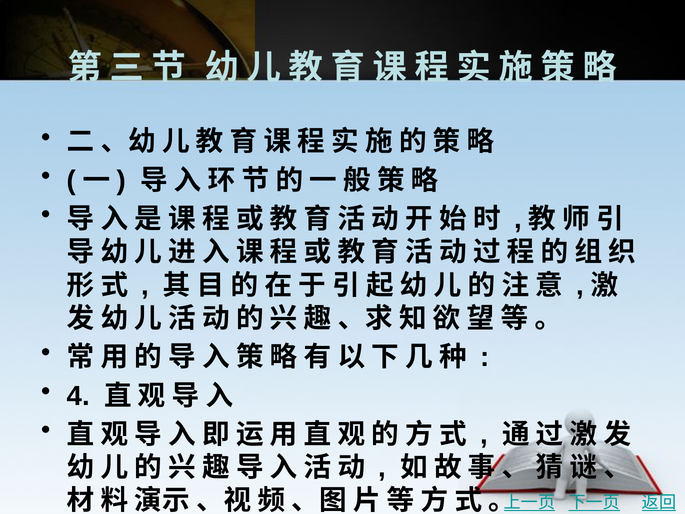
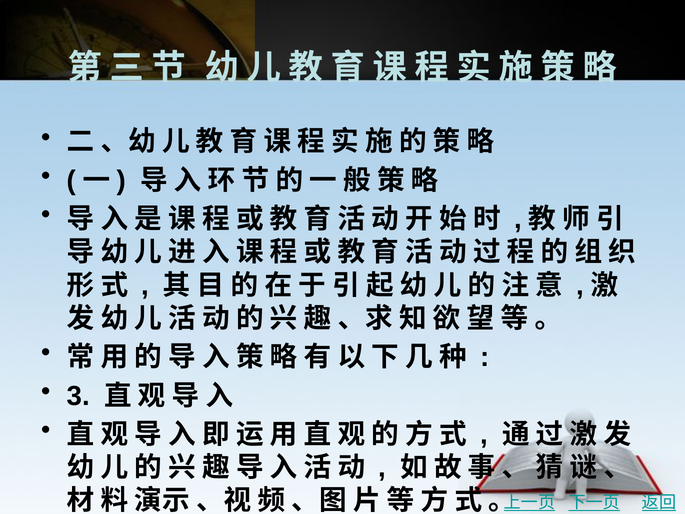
4: 4 -> 3 (78, 396)
